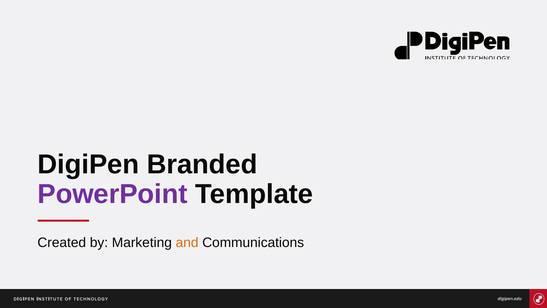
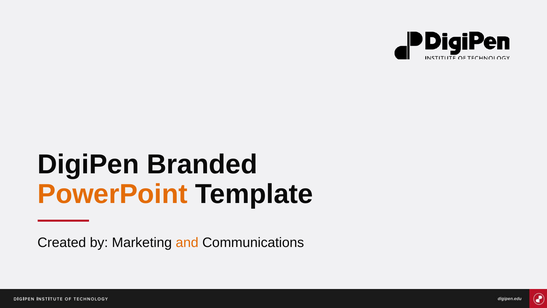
PowerPoint colour: purple -> orange (113, 194)
